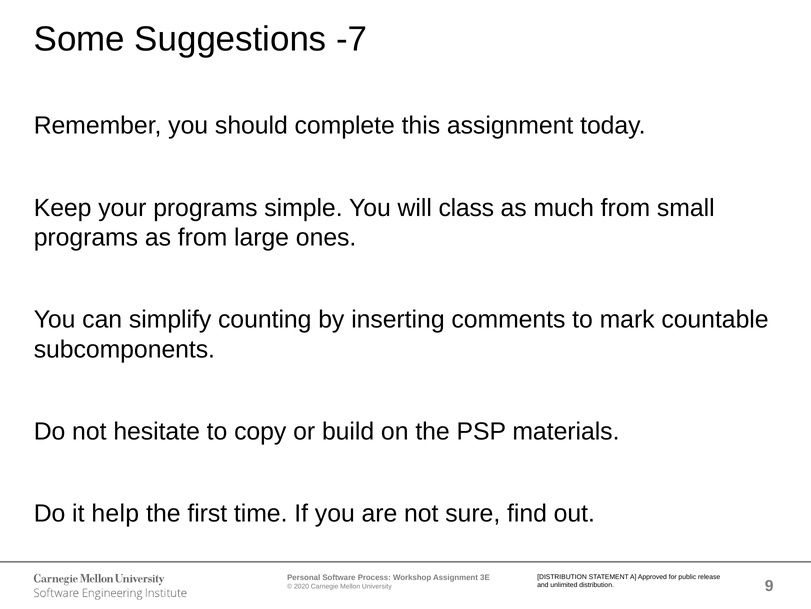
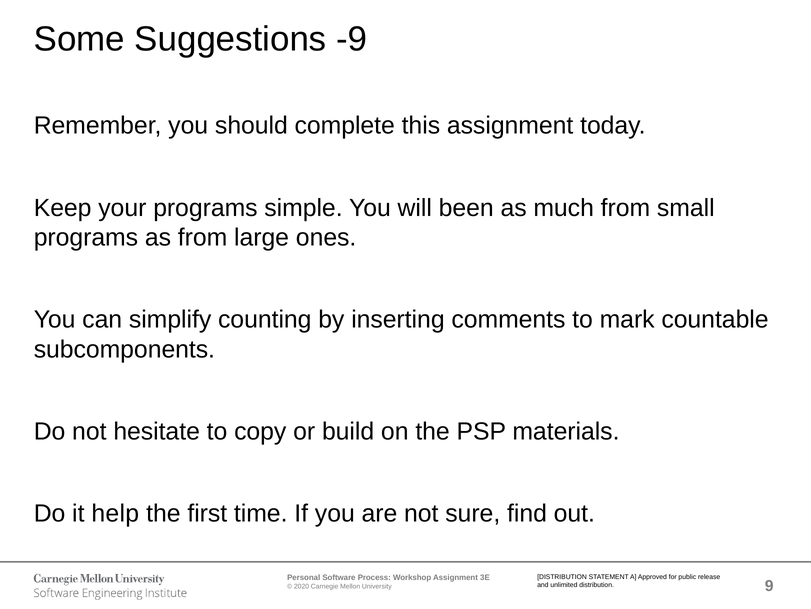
-7: -7 -> -9 (352, 39)
class: class -> been (466, 208)
